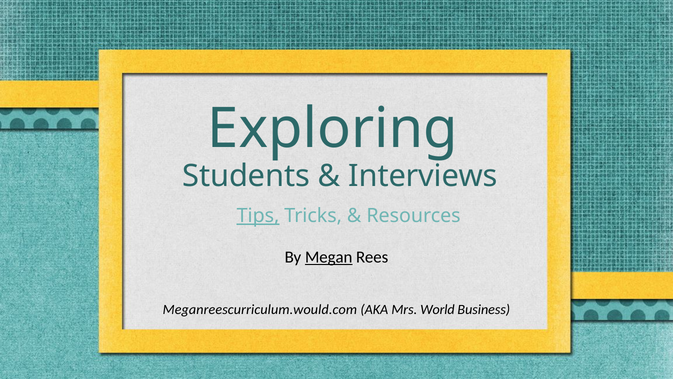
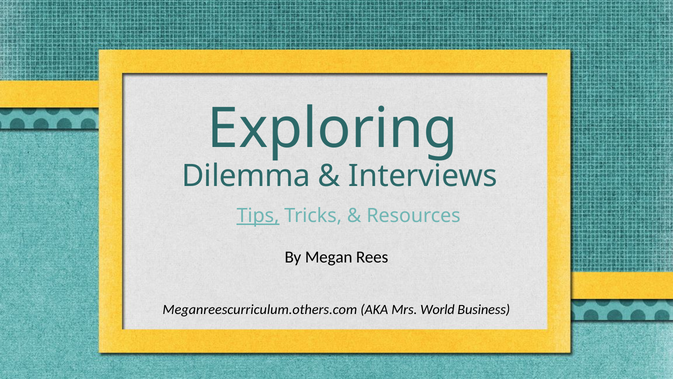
Students: Students -> Dilemma (246, 176)
Megan underline: present -> none (329, 257)
Meganreescurriculum.would.com: Meganreescurriculum.would.com -> Meganreescurriculum.others.com (260, 309)
